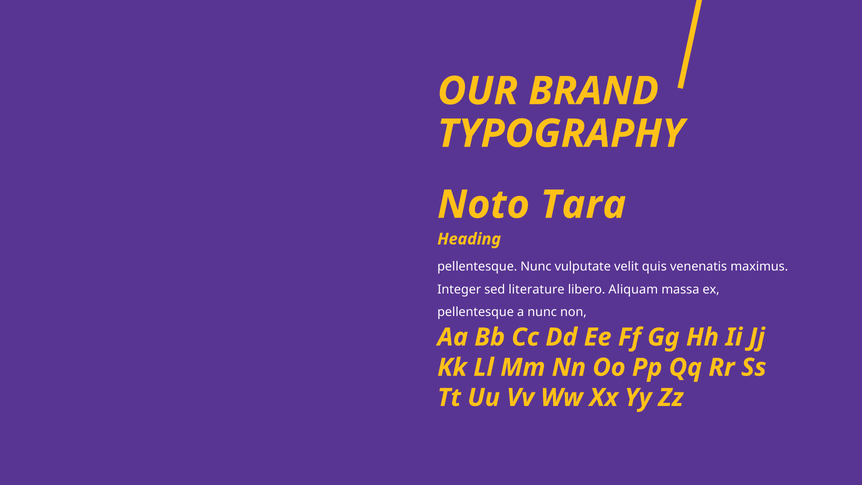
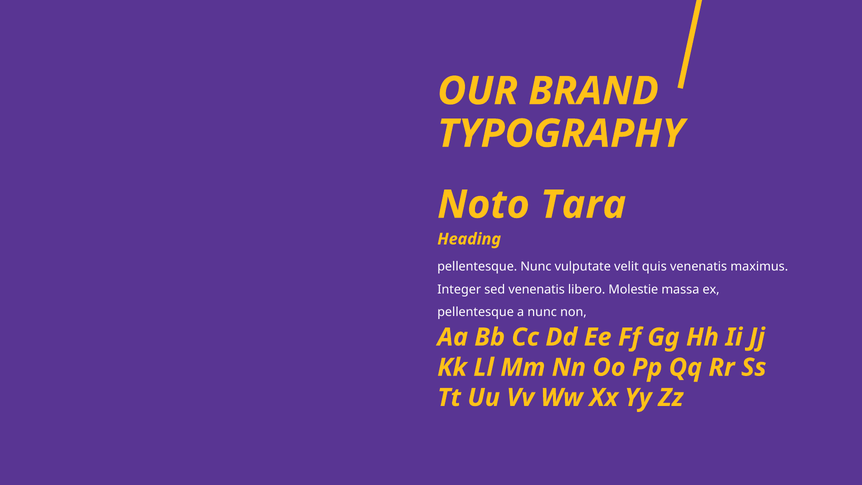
sed literature: literature -> venenatis (537, 289)
Aliquam: Aliquam -> Molestie (633, 289)
